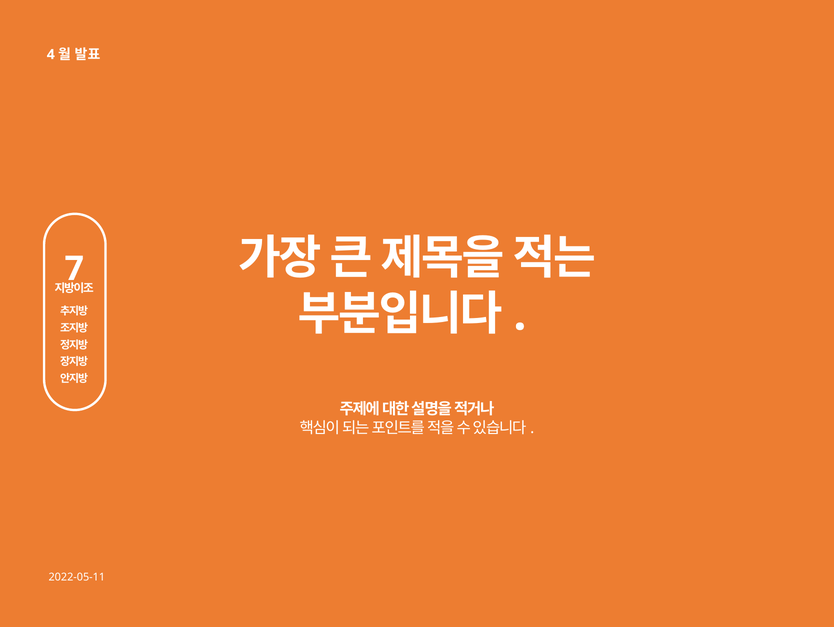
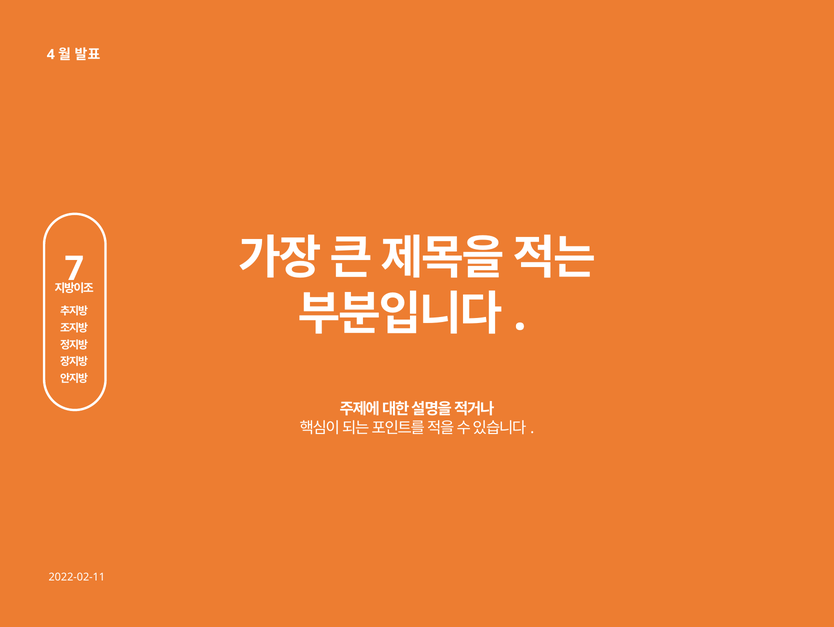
2022-05-11: 2022-05-11 -> 2022-02-11 (77, 577)
